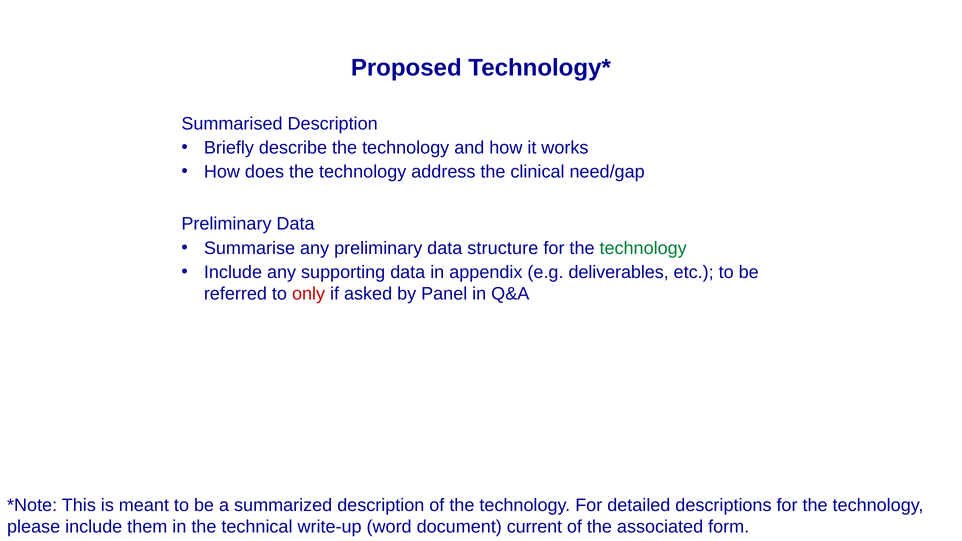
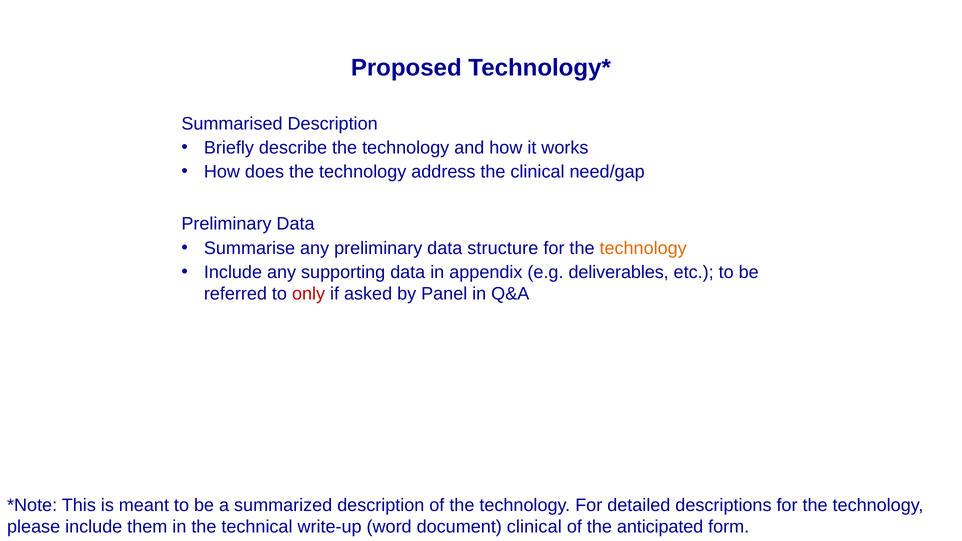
technology colour: green -> orange (643, 248)
document current: current -> clinical (534, 527)
associated: associated -> anticipated (660, 527)
